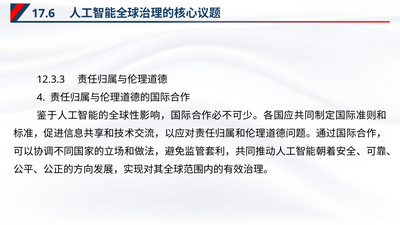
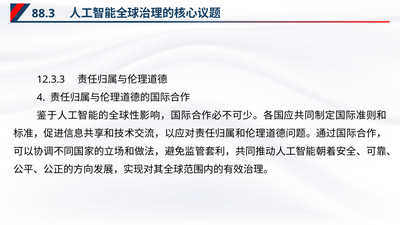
17.6: 17.6 -> 88.3 (43, 13)
